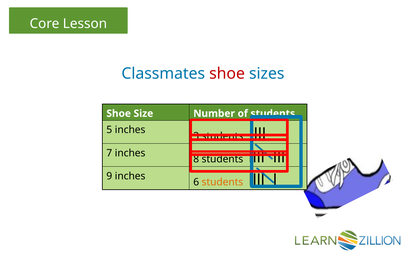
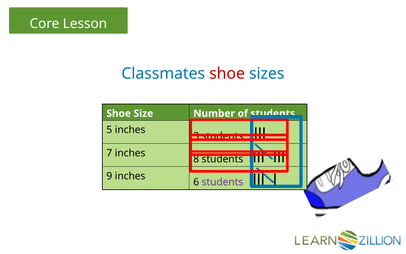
students colour: orange -> purple (222, 182)
